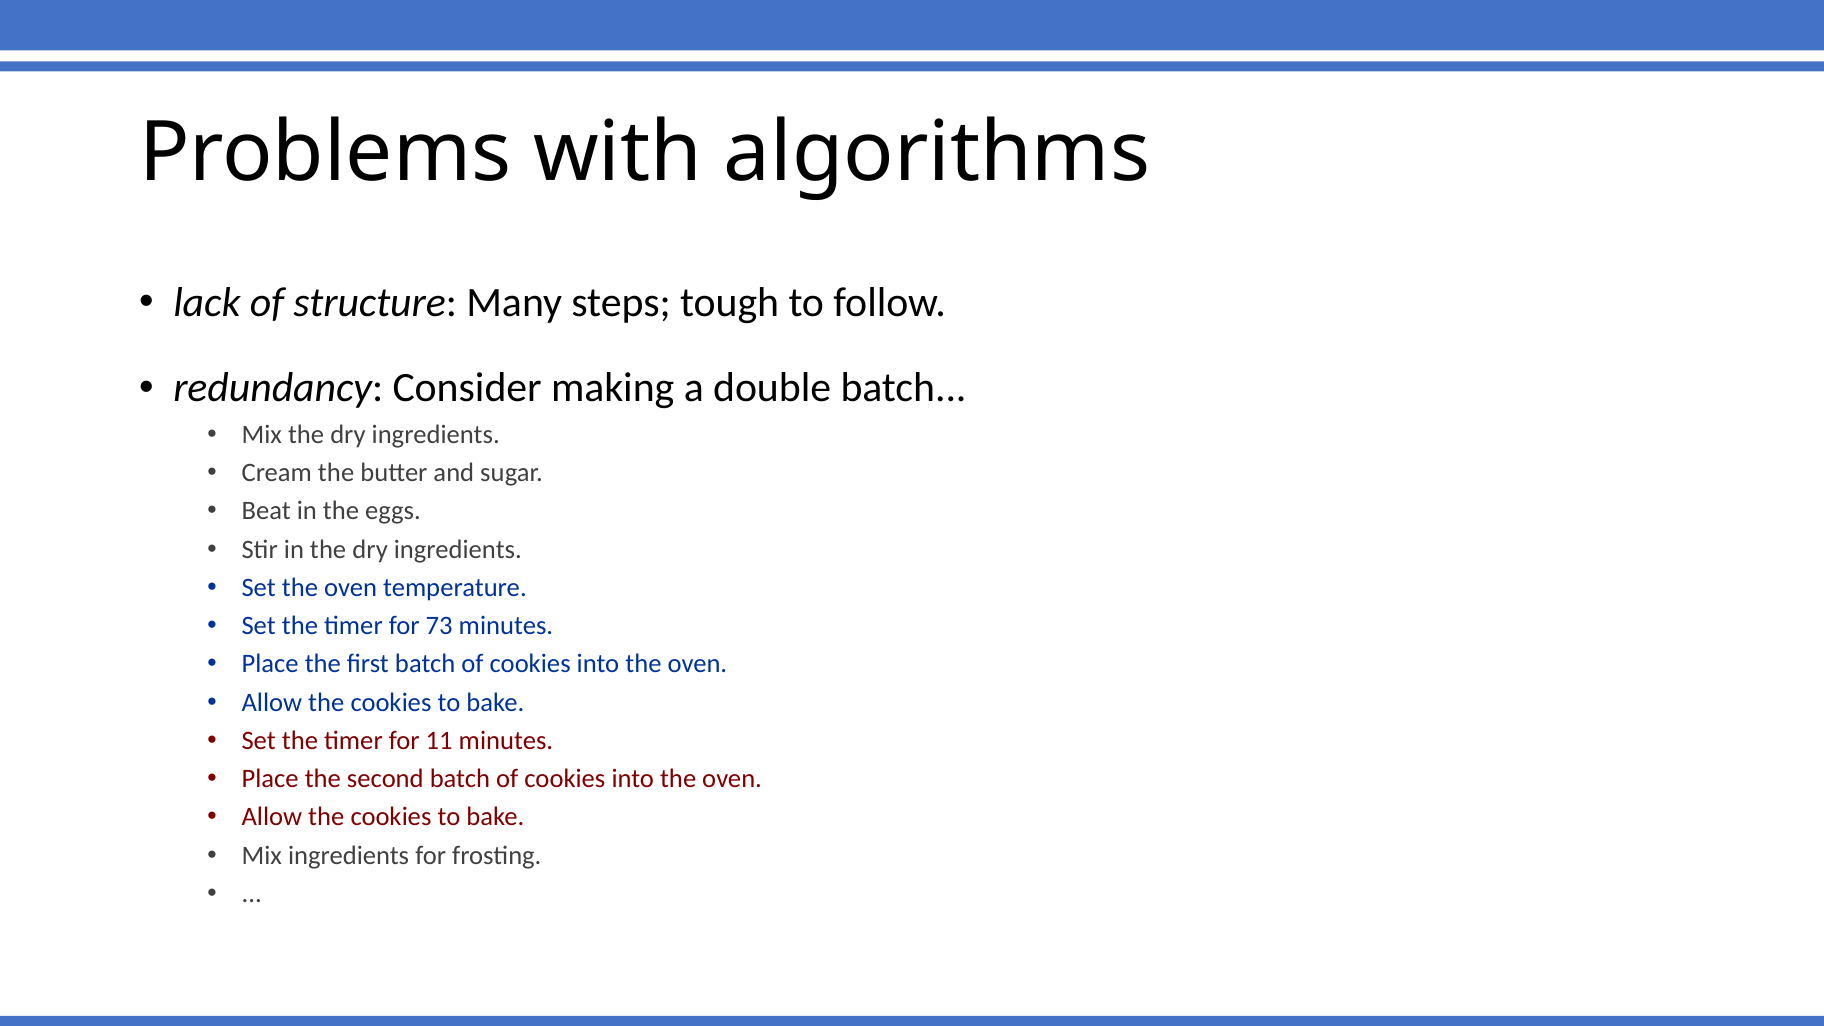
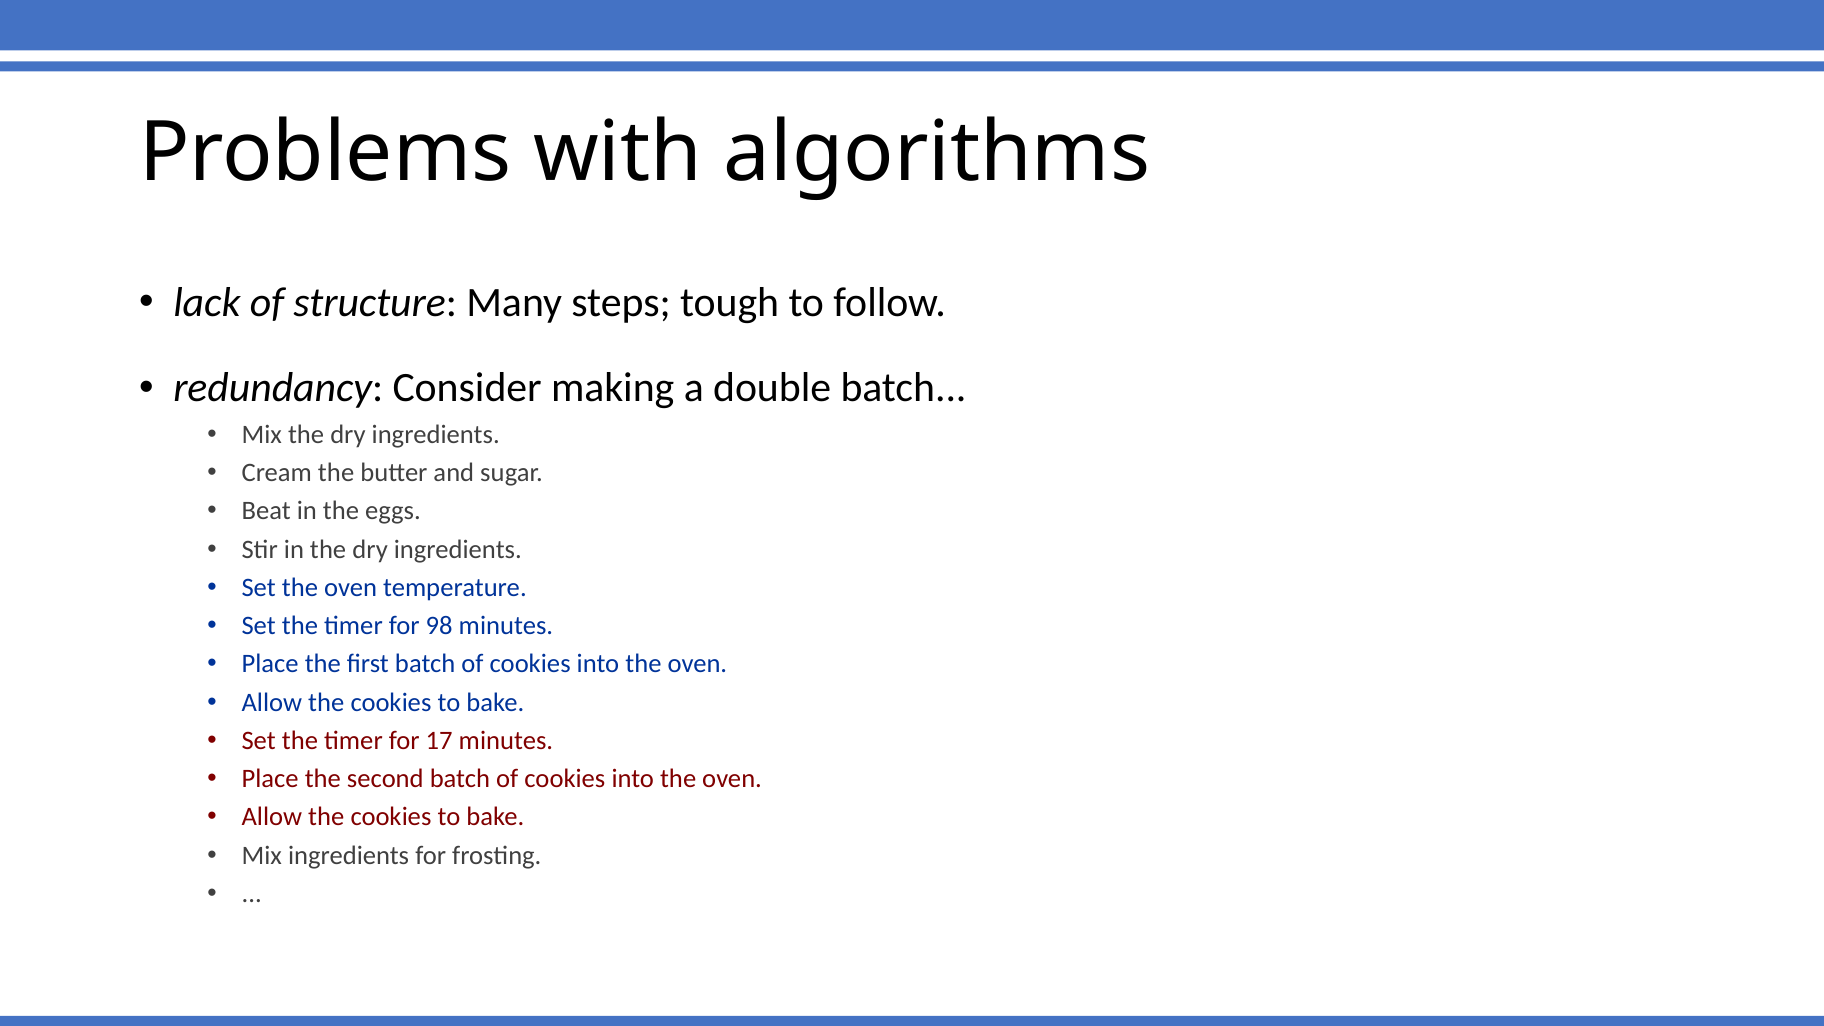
73: 73 -> 98 (439, 626)
11: 11 -> 17 (439, 741)
